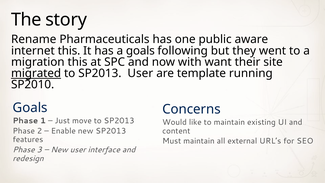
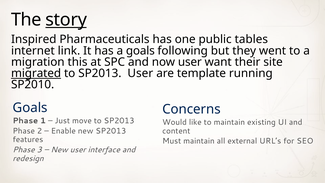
story underline: none -> present (66, 20)
Rename: Rename -> Inspired (34, 39)
aware: aware -> tables (251, 39)
internet this: this -> link (69, 51)
now with: with -> user (190, 62)
